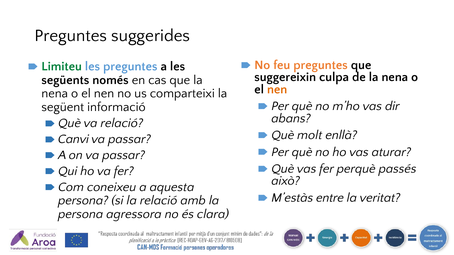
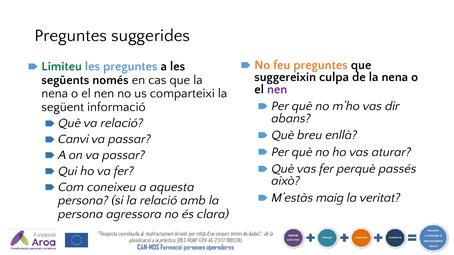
nen colour: orange -> purple (277, 89)
molt: molt -> breu (310, 135)
entre: entre -> maig (330, 198)
